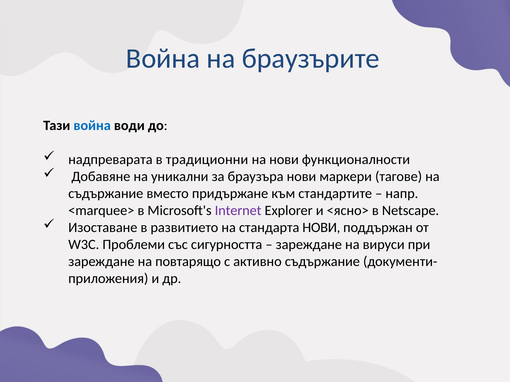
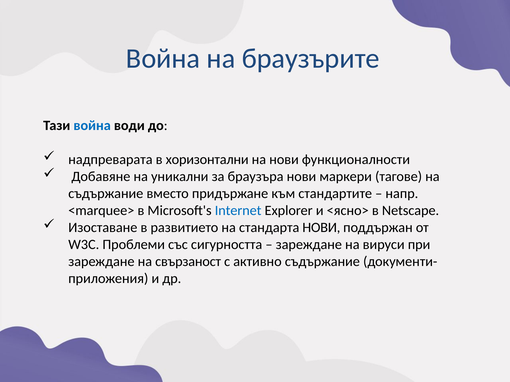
традиционни: традиционни -> хоризонтални (207, 160)
Internet colour: purple -> blue (238, 211)
повтарящо: повтарящо -> свързаност (188, 262)
